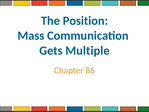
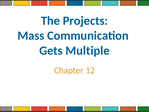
Position: Position -> Projects (85, 21)
86: 86 -> 12 (90, 70)
